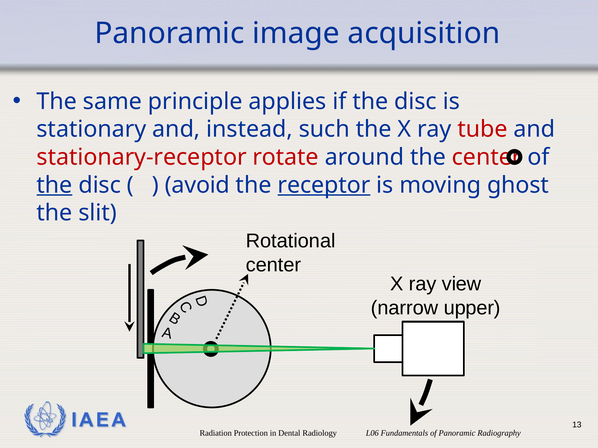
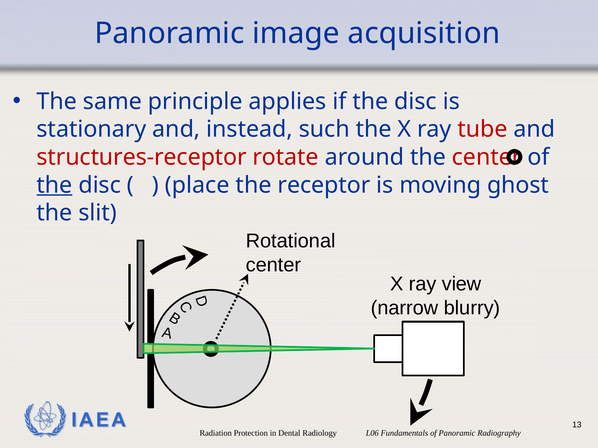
stationary-receptor: stationary-receptor -> structures-receptor (142, 157)
avoid: avoid -> place (197, 185)
receptor underline: present -> none (324, 185)
upper: upper -> blurry (472, 308)
